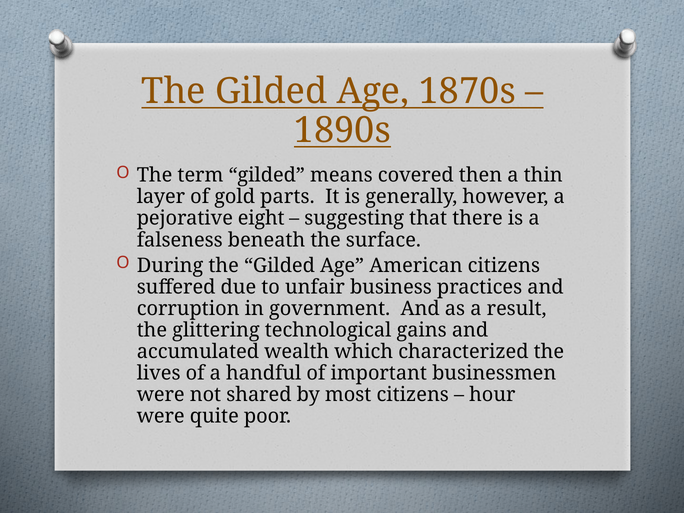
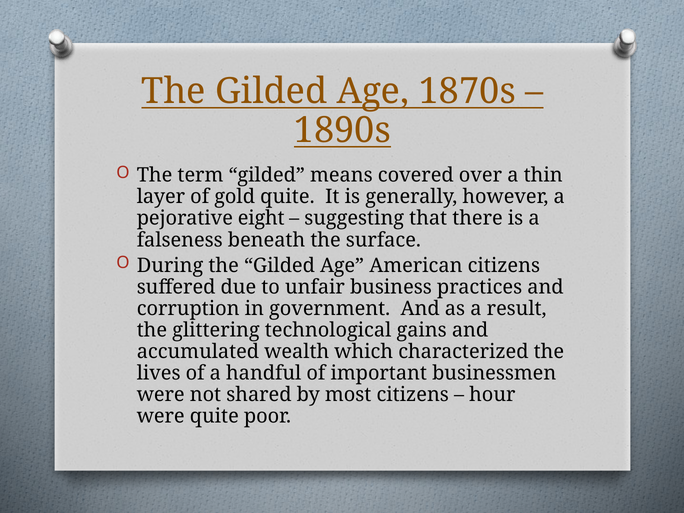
then: then -> over (480, 175)
gold parts: parts -> quite (287, 197)
